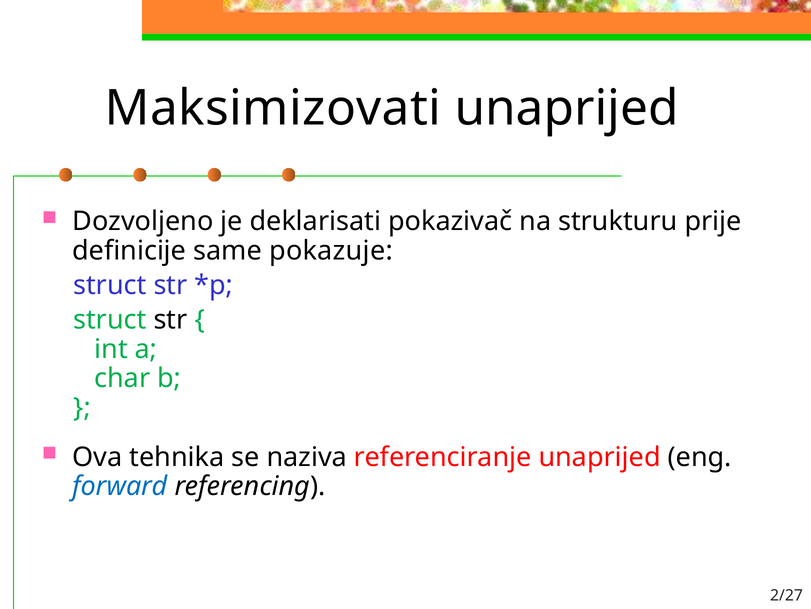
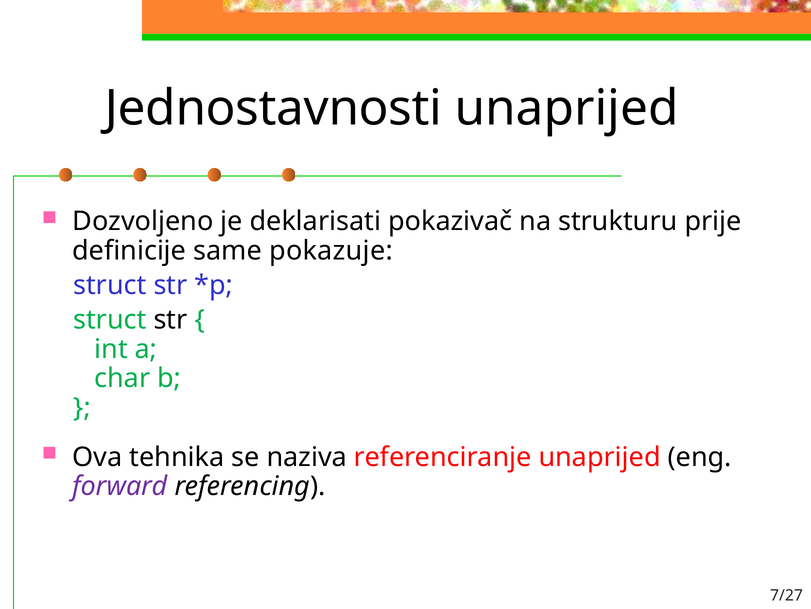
Maksimizovati: Maksimizovati -> Jednostavnosti (273, 108)
forward colour: blue -> purple (120, 486)
2/27: 2/27 -> 7/27 (787, 595)
